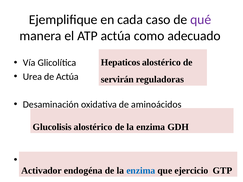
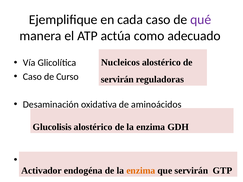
Hepaticos: Hepaticos -> Nucleicos (120, 63)
Urea: Urea -> Caso (32, 77)
de Actúa: Actúa -> Curso (67, 77)
enzima colour: blue -> orange (141, 171)
que ejercicio: ejercicio -> servirán (191, 171)
